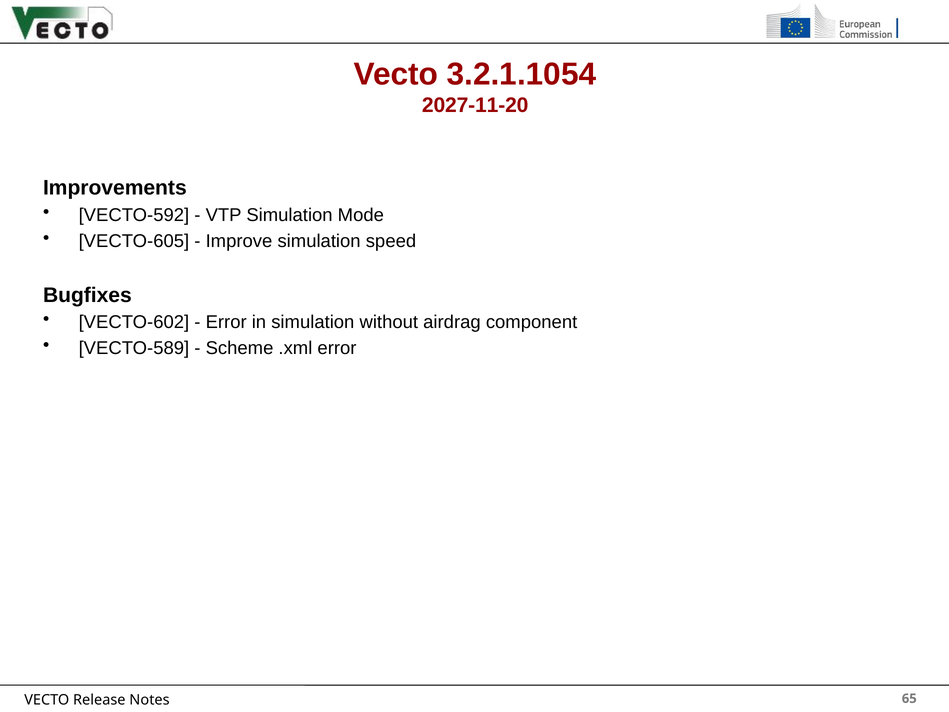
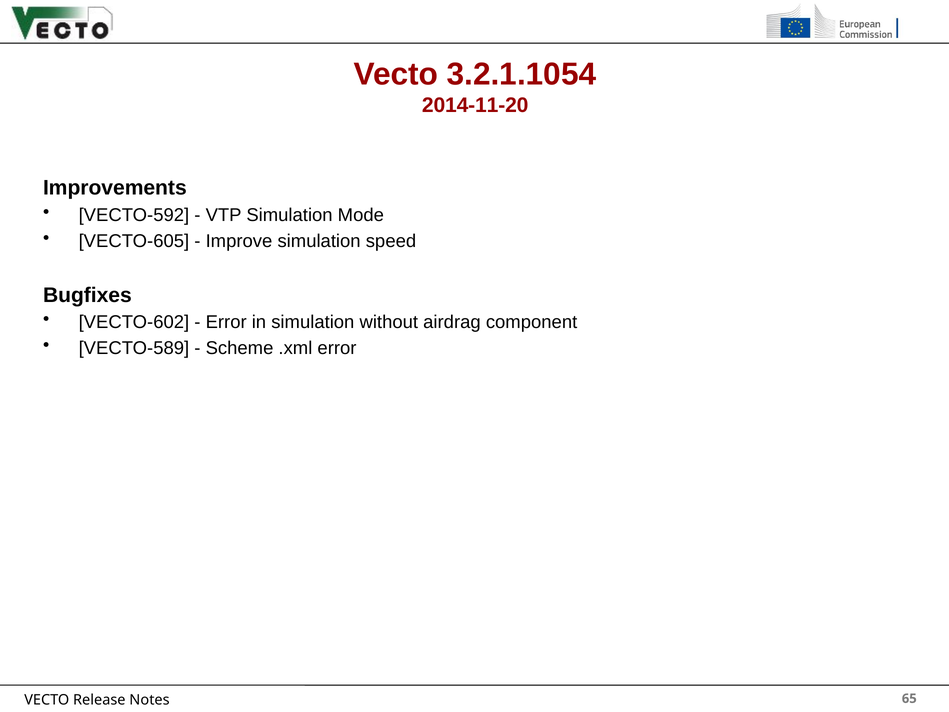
2027-11-20: 2027-11-20 -> 2014-11-20 (475, 105)
